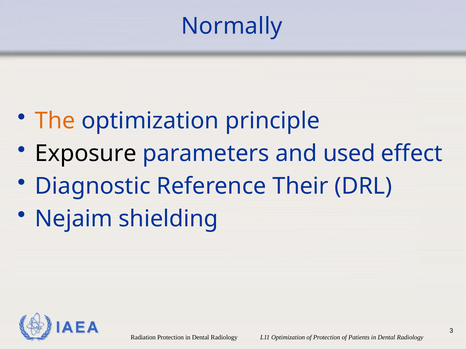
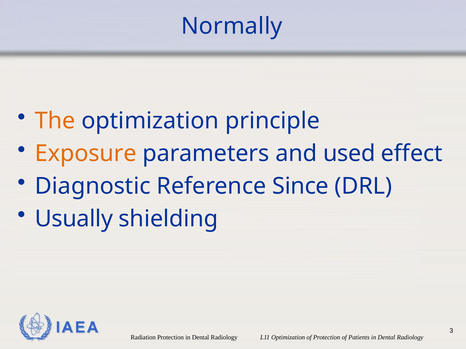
Exposure colour: black -> orange (86, 154)
Their: Their -> Since (301, 186)
Nejaim: Nejaim -> Usually (74, 219)
